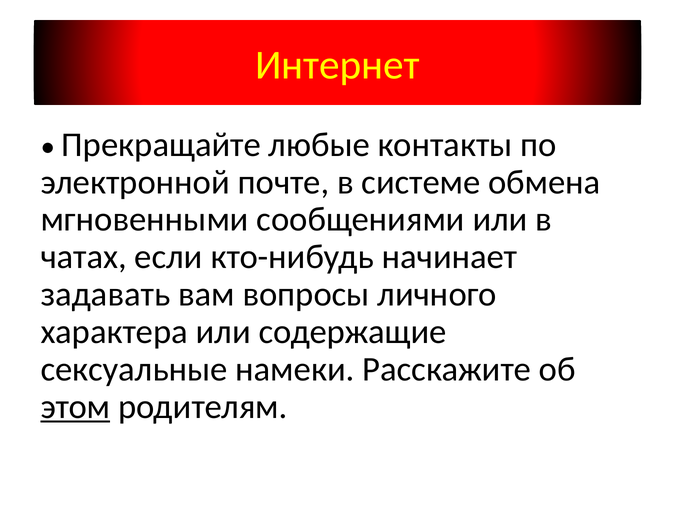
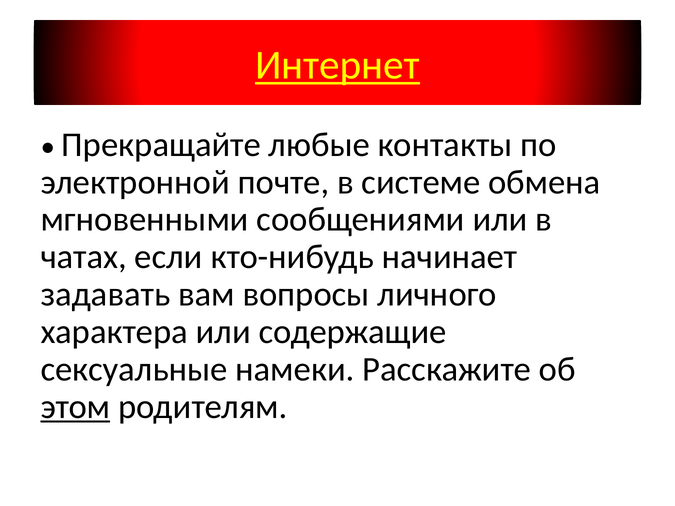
Интернет underline: none -> present (337, 65)
